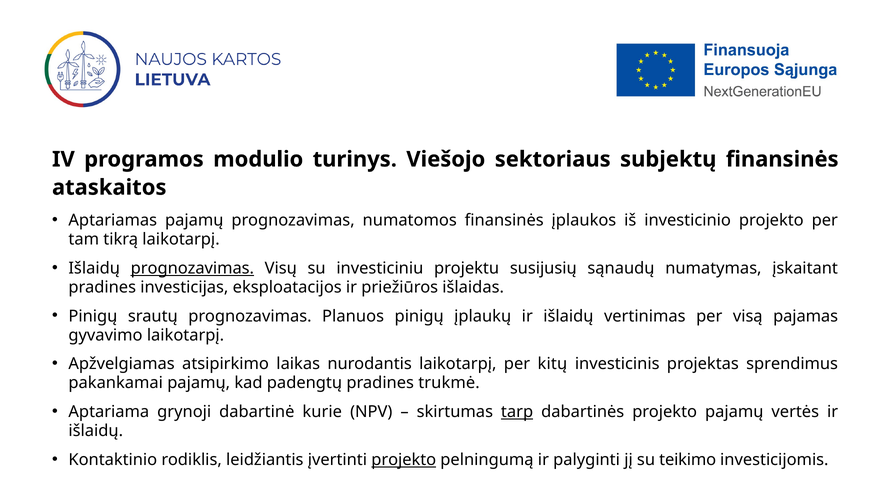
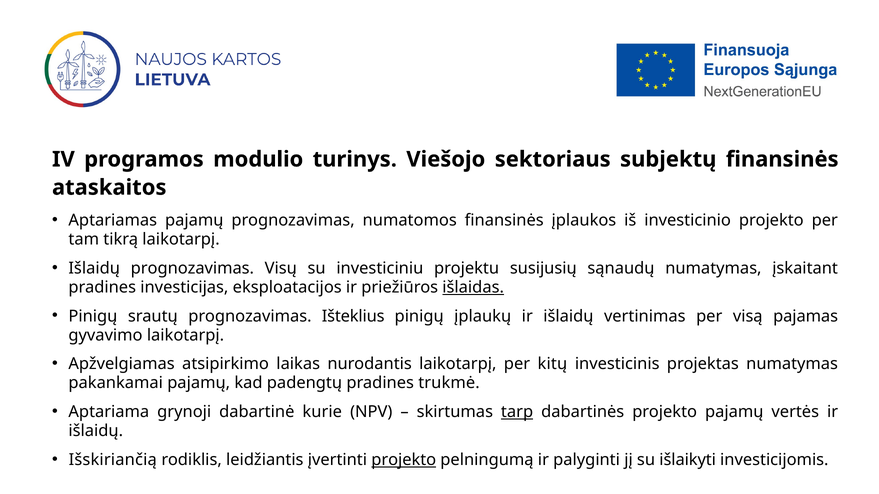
prognozavimas underline: present -> none (192, 268)
išlaidas underline: none -> present (473, 287)
Planuos: Planuos -> Išteklius (353, 316)
projektas sprendimus: sprendimus -> numatymas (792, 364)
Kontaktinio: Kontaktinio -> Išskiriančią (113, 460)
teikimo: teikimo -> išlaikyti (688, 460)
